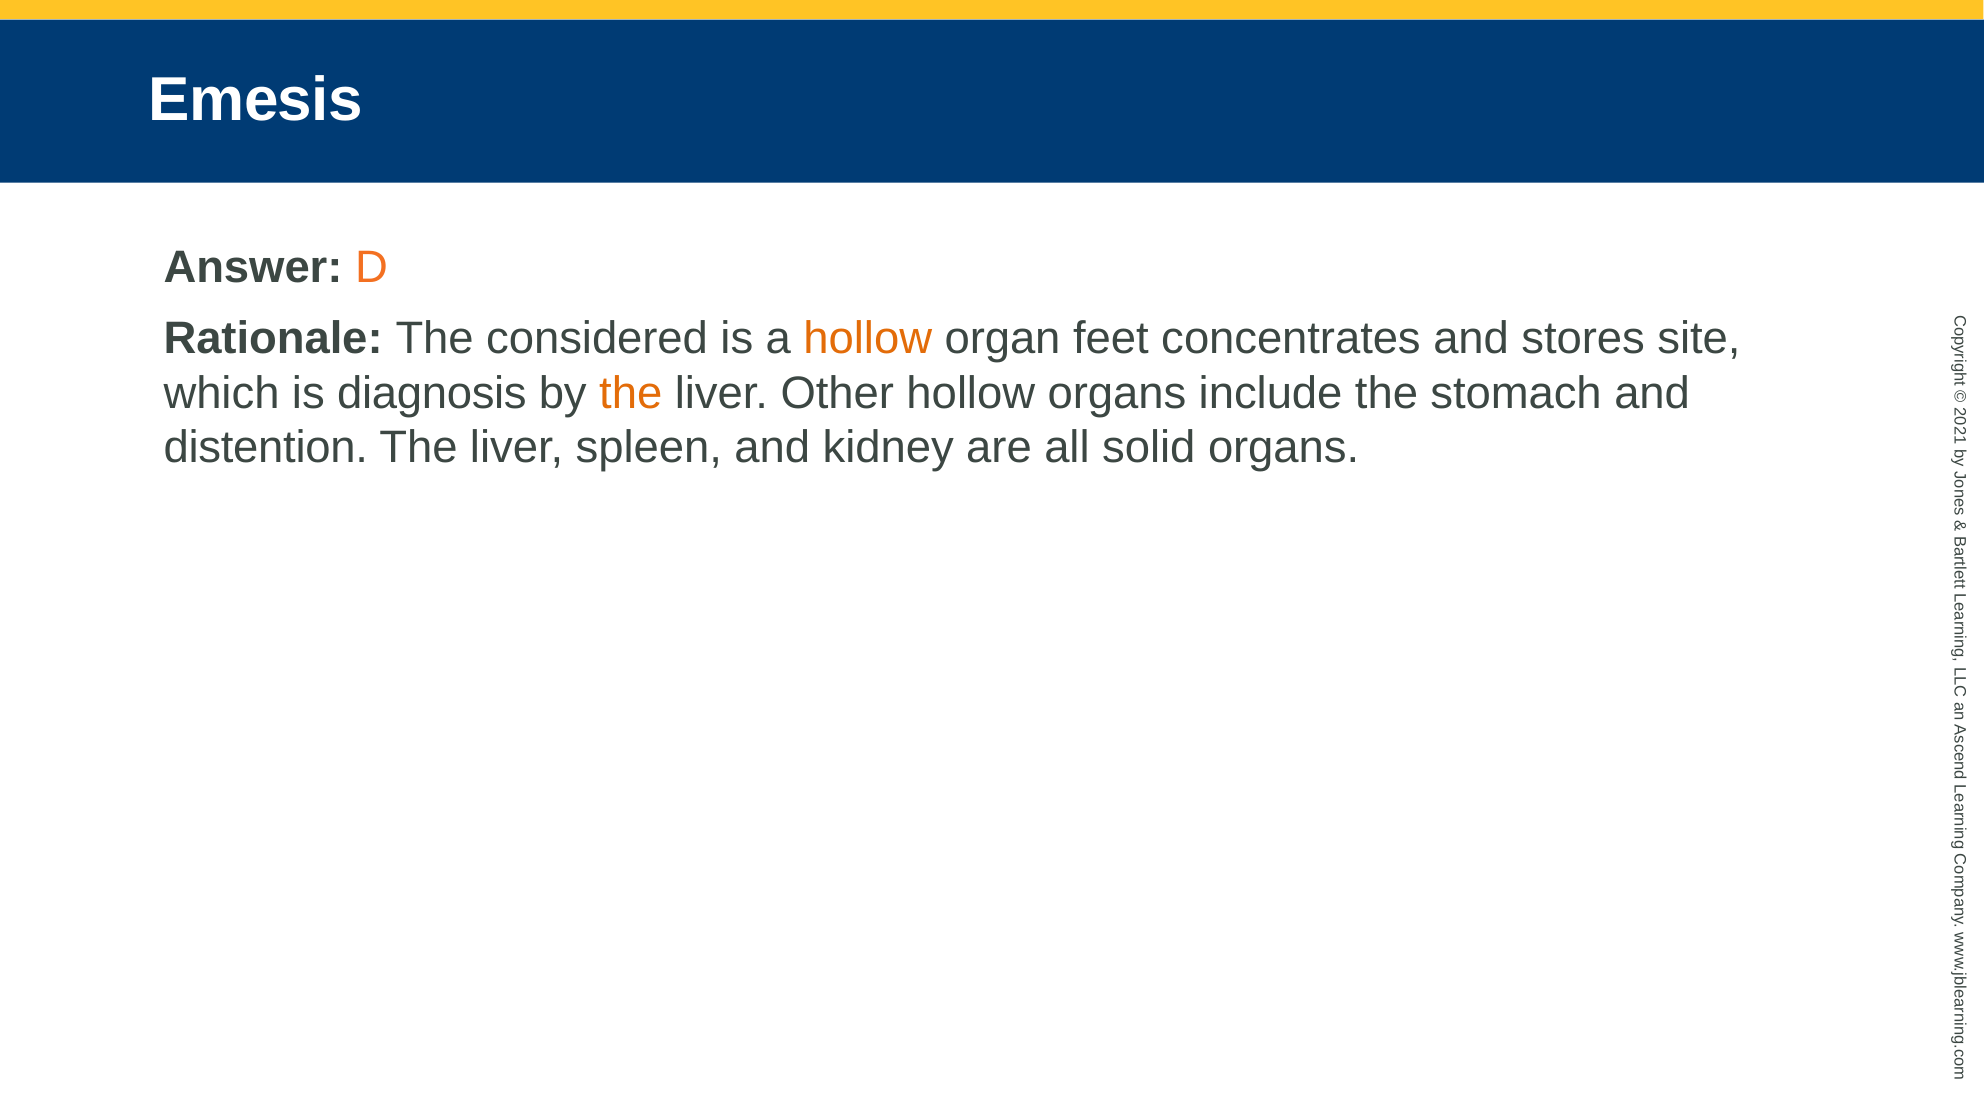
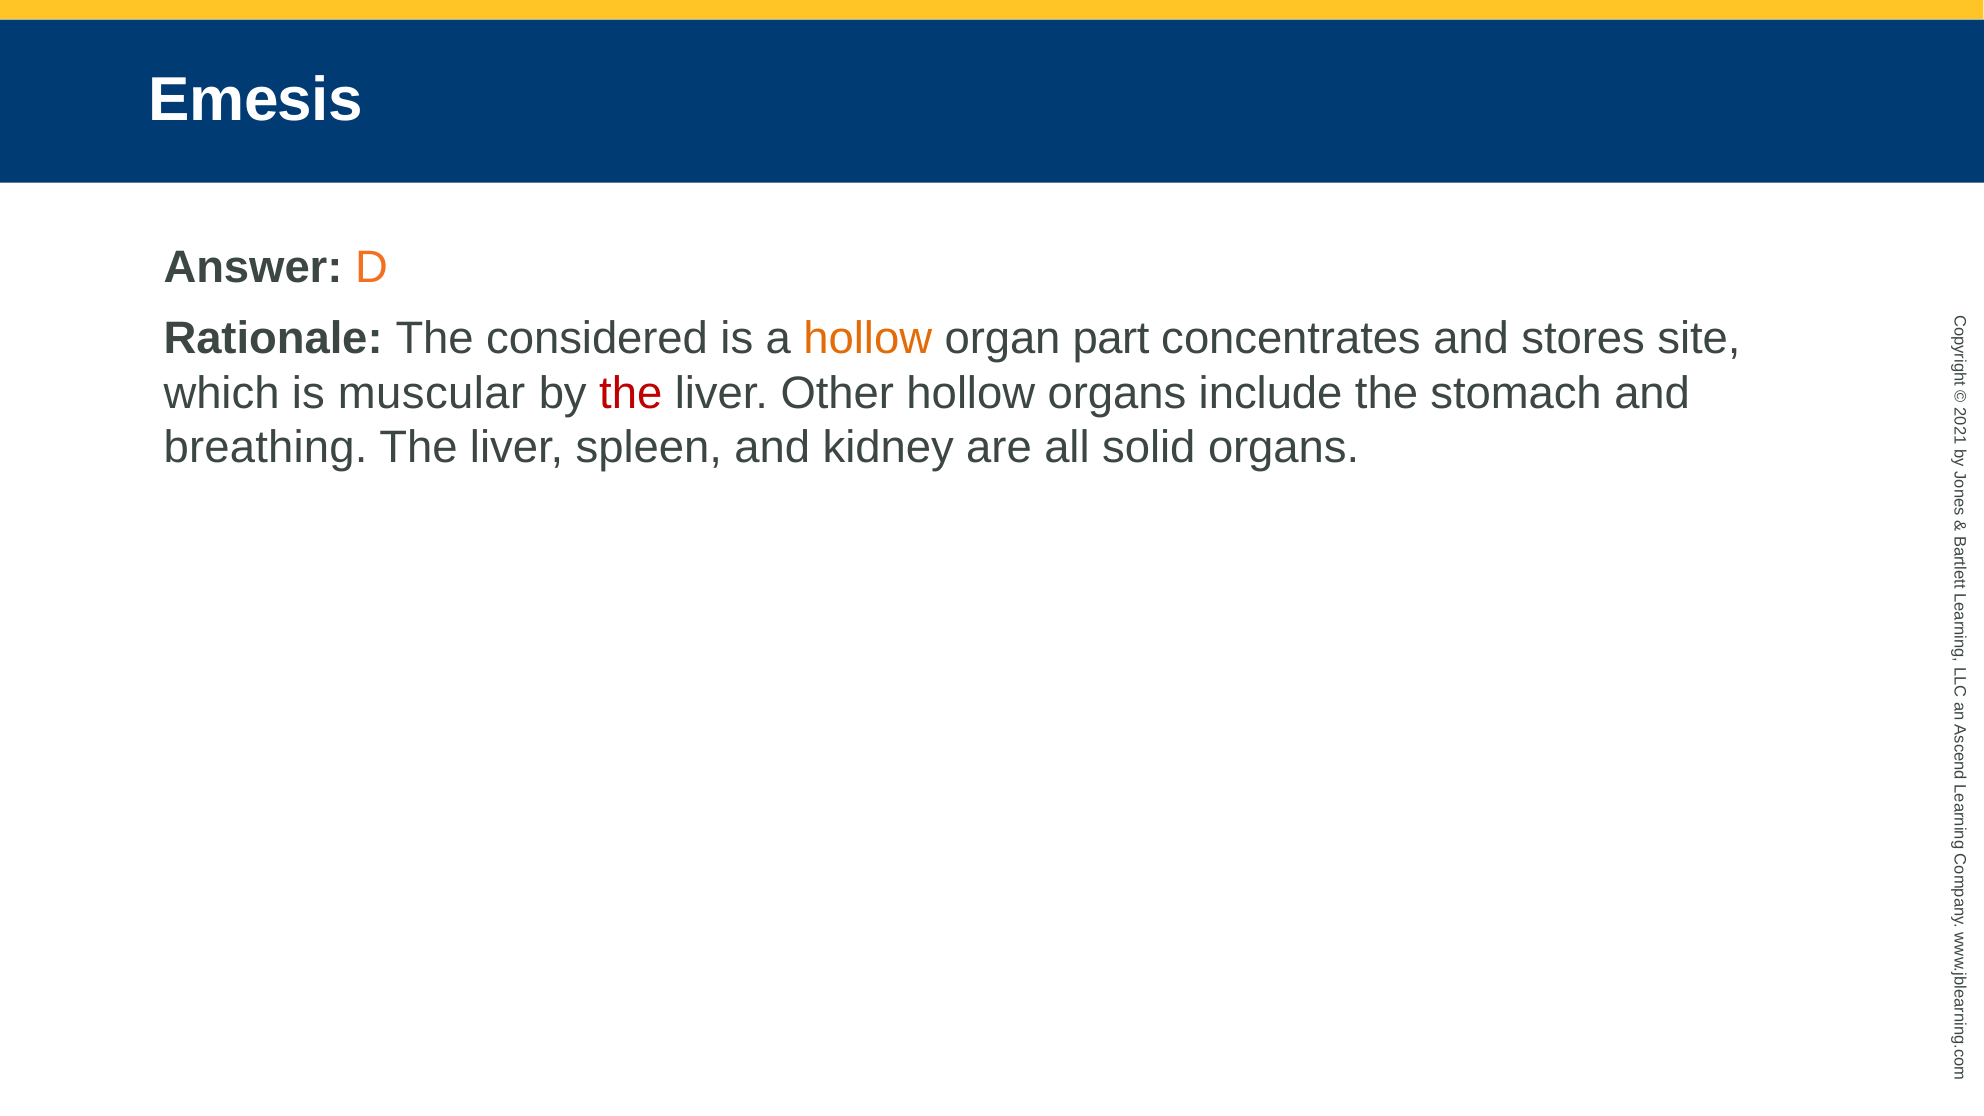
feet: feet -> part (1111, 339)
diagnosis: diagnosis -> muscular (432, 393)
the colour: orange -> red (631, 393)
distention: distention -> breathing (266, 448)
